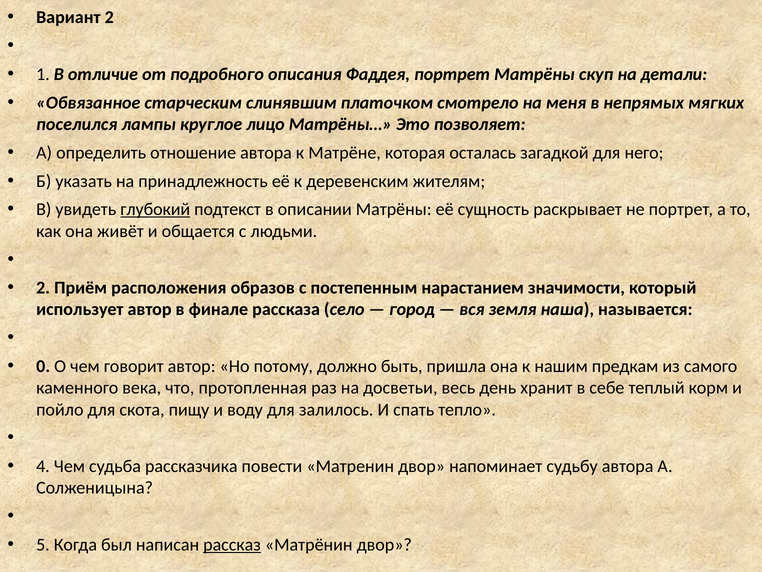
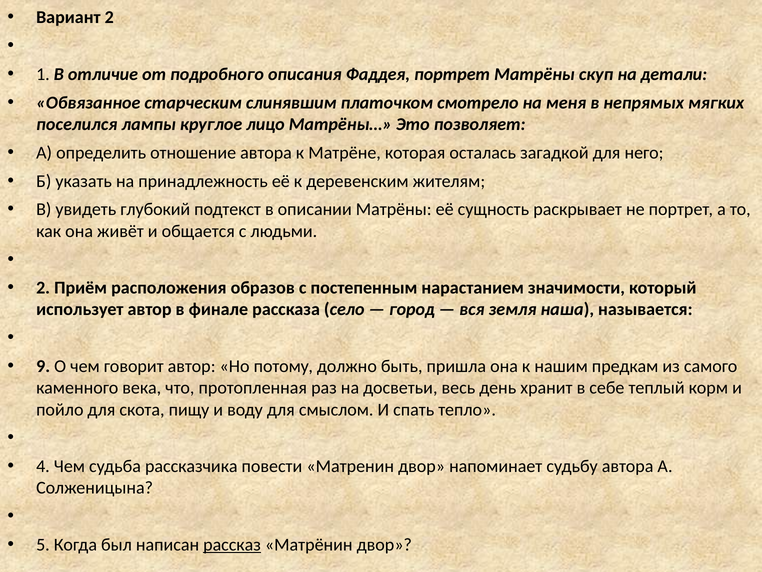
глубокий underline: present -> none (155, 209)
0: 0 -> 9 (43, 366)
залилось: залилось -> смыслом (336, 409)
